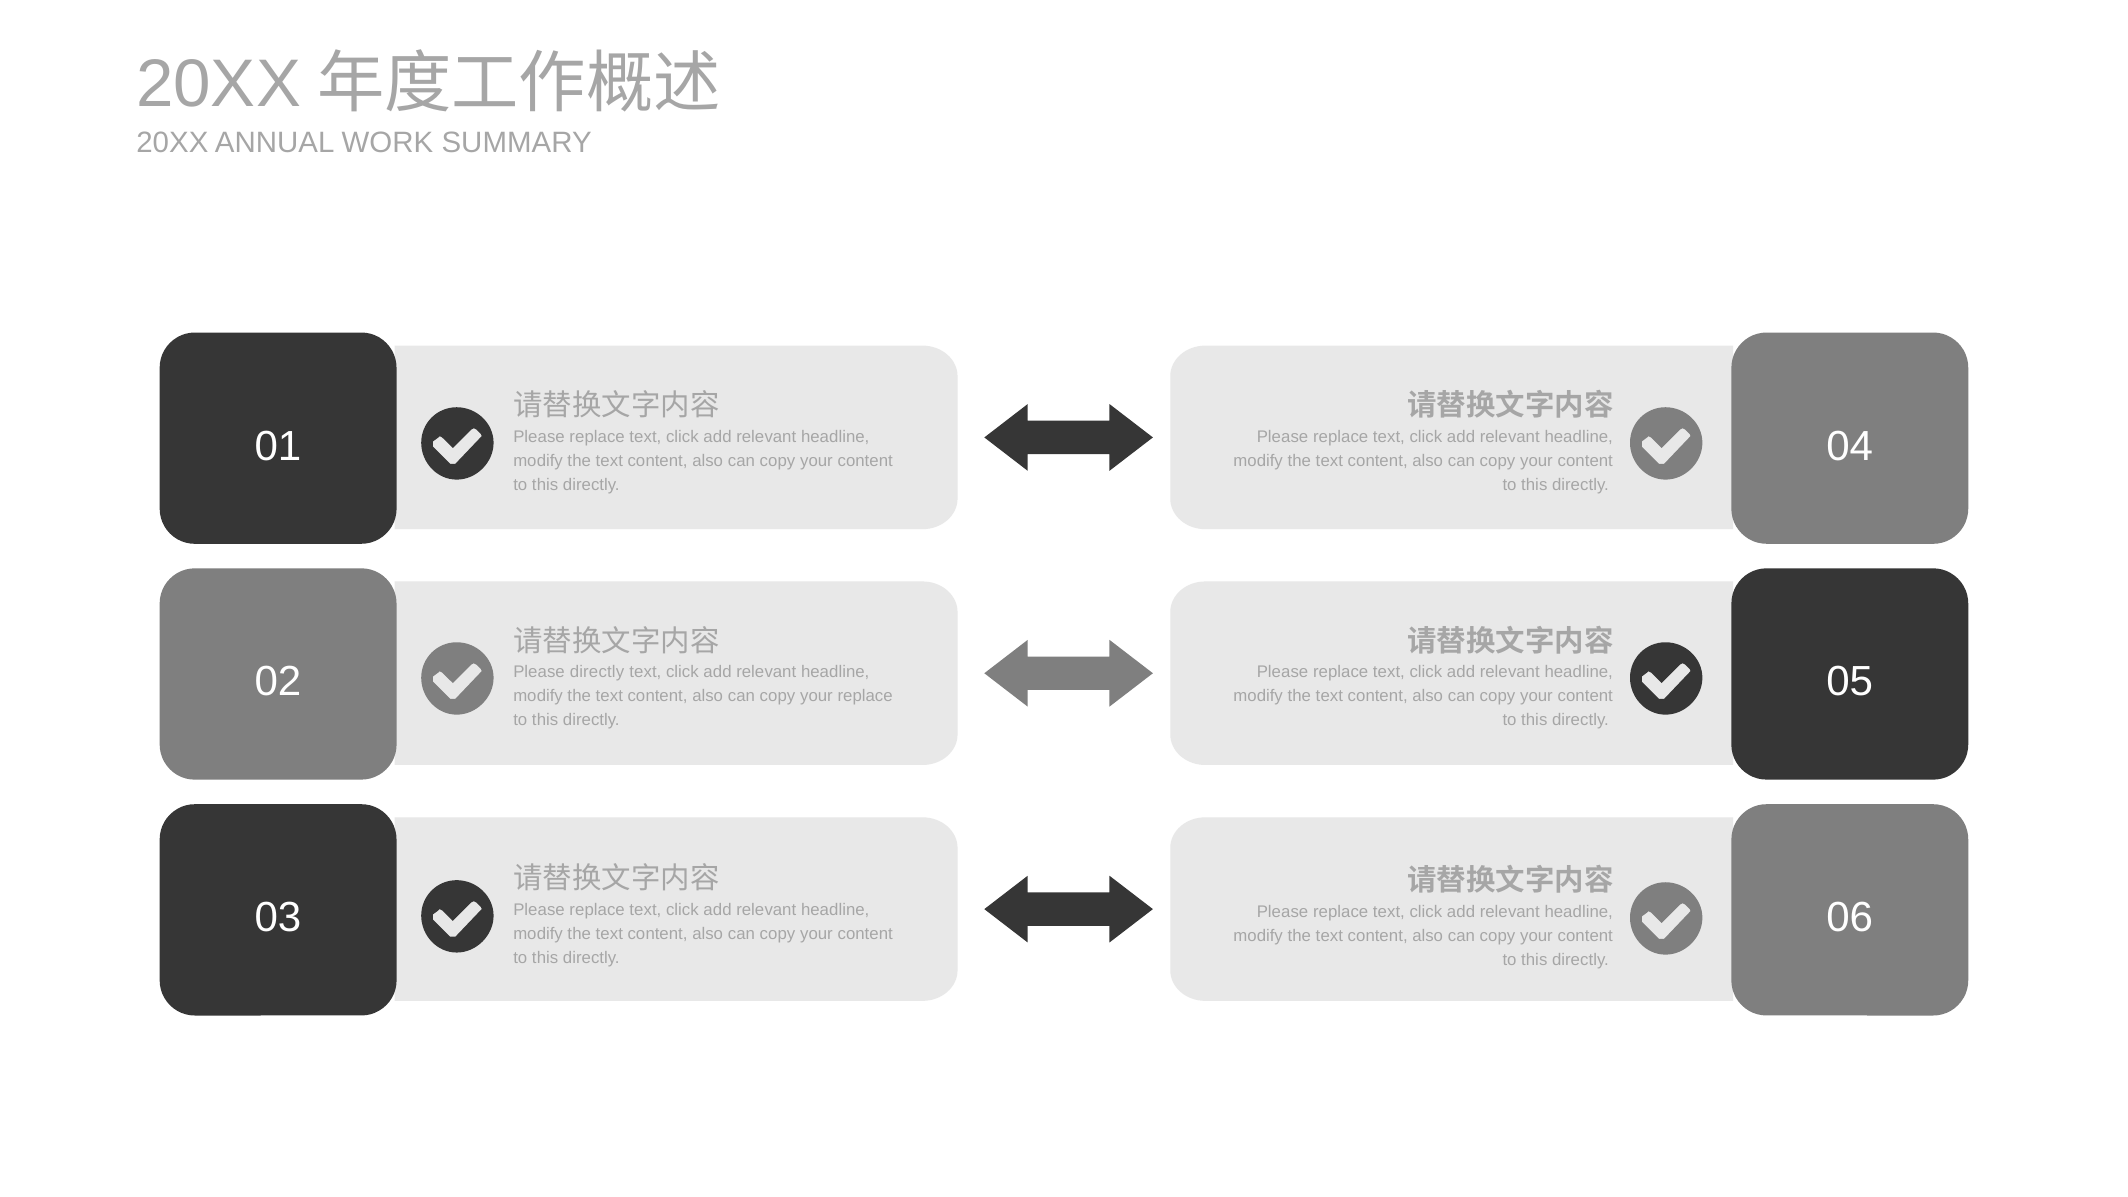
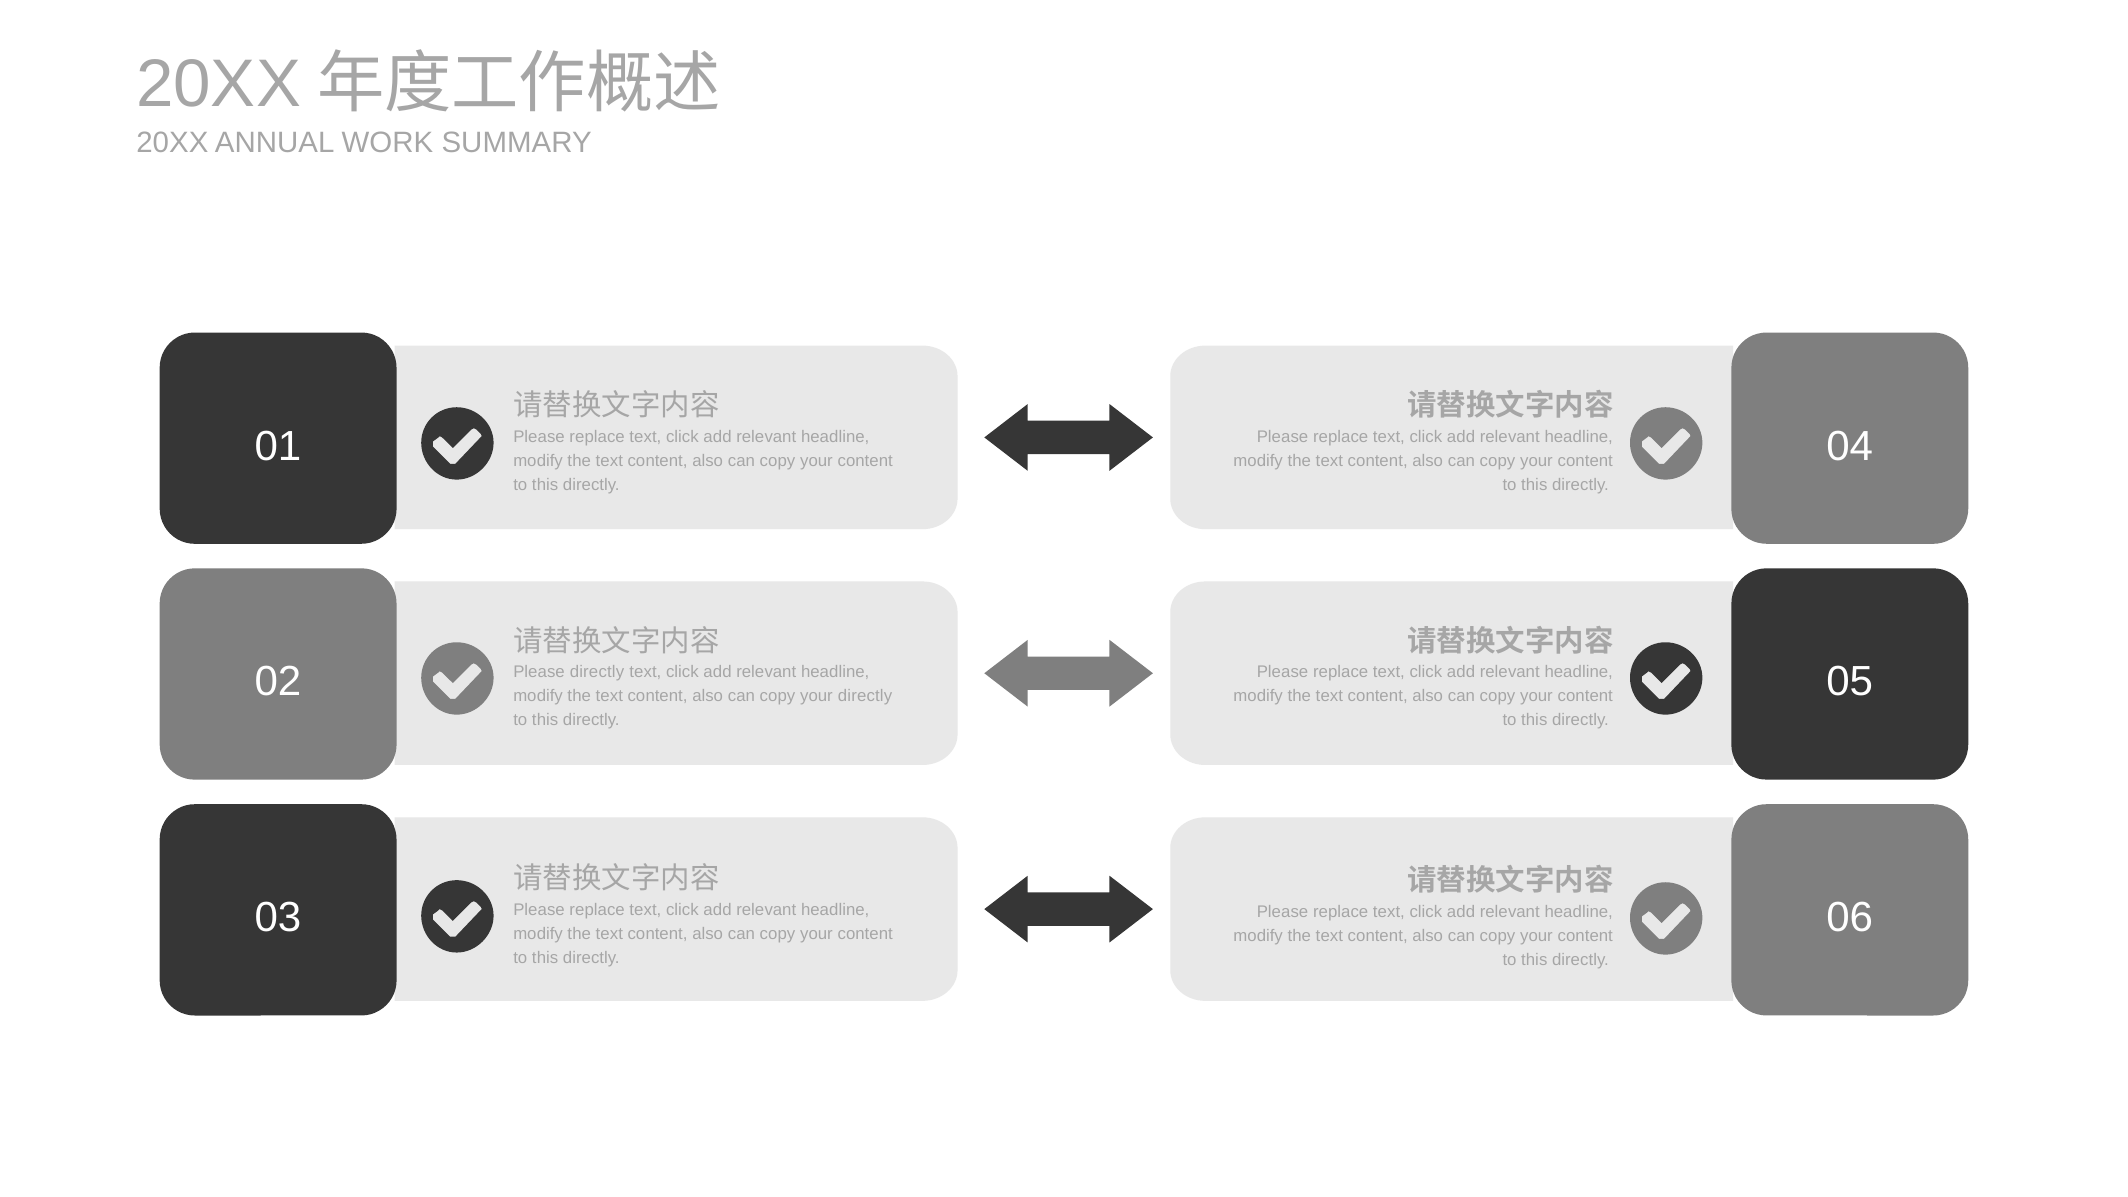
your replace: replace -> directly (865, 696)
